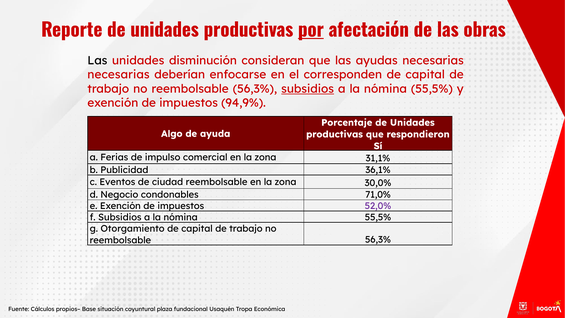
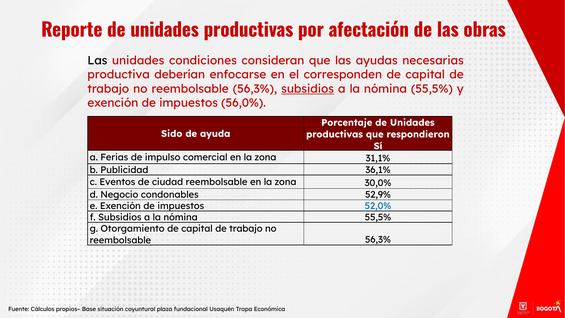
por underline: present -> none (311, 30)
disminución: disminución -> condiciones (203, 61)
necesarias: necesarias -> productiva (119, 75)
94,9%: 94,9% -> 56,0% (244, 103)
Algo: Algo -> Sido (172, 134)
71,0%: 71,0% -> 52,9% (378, 195)
52,0% colour: purple -> blue (378, 206)
